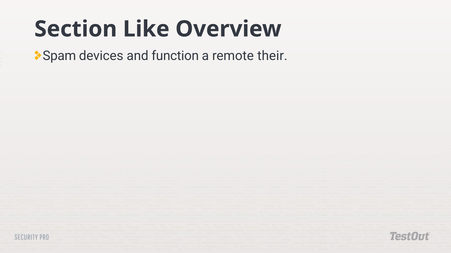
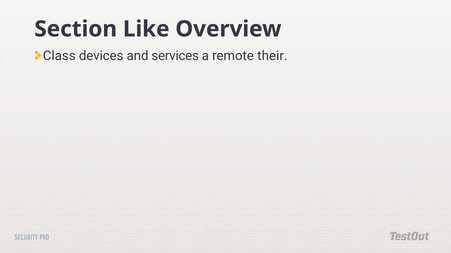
Spam: Spam -> Class (59, 56)
function: function -> services (175, 56)
